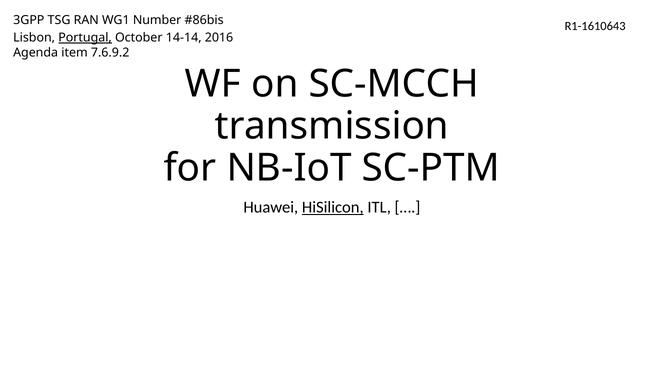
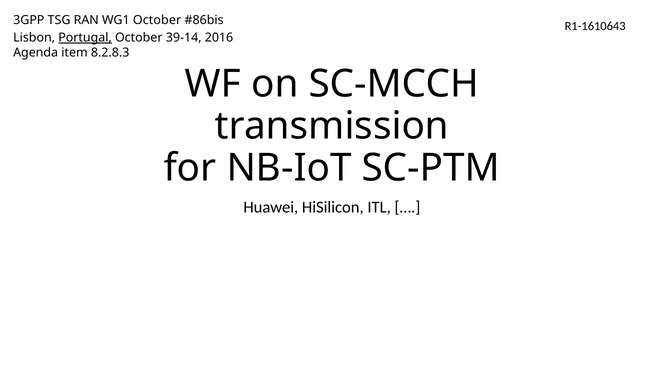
WG1 Number: Number -> October (157, 20)
14-14: 14-14 -> 39-14 (184, 38)
7.6.9.2: 7.6.9.2 -> 8.2.8.3 (110, 53)
HiSilicon underline: present -> none (333, 208)
